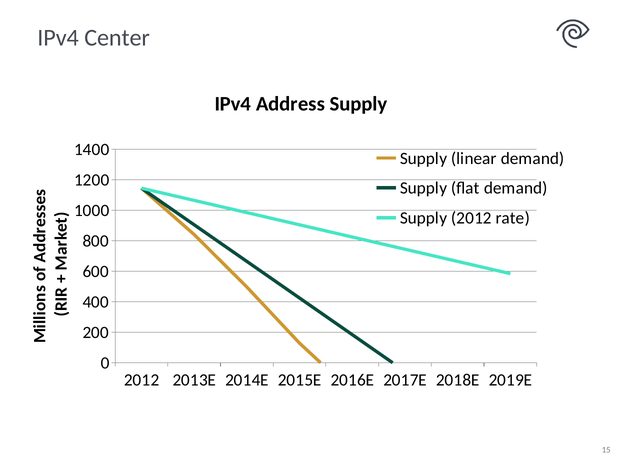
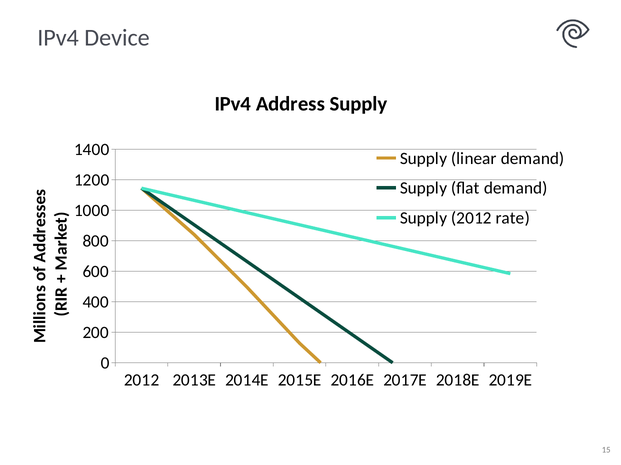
Center: Center -> Device (117, 38)
